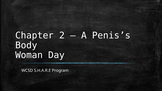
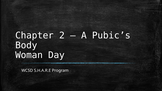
Penis’s: Penis’s -> Pubic’s (111, 35)
